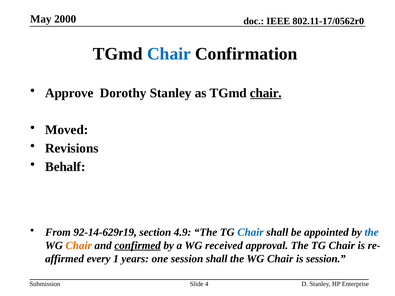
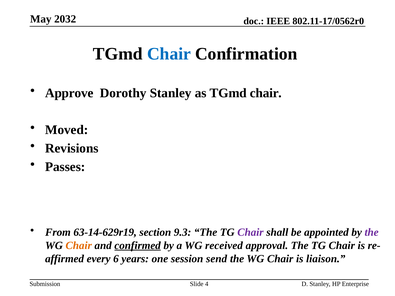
2000: 2000 -> 2032 (65, 19)
chair underline: present -> none (266, 93)
Behalf: Behalf -> Passes (65, 167)
92-14-629r19: 92-14-629r19 -> 63-14-629r19 (105, 233)
4.9: 4.9 -> 9.3 (183, 233)
Chair colour: blue -> purple (250, 233)
the colour: blue -> purple (372, 233)
1: 1 -> 6 (116, 259)
session shall: shall -> send (217, 259)
is session: session -> liaison (326, 259)
